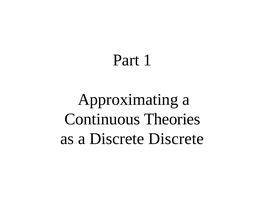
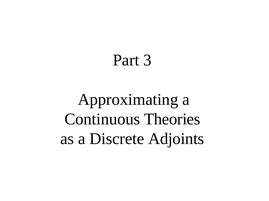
1: 1 -> 3 (147, 60)
Discrete Discrete: Discrete -> Adjoints (176, 139)
